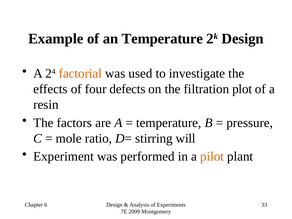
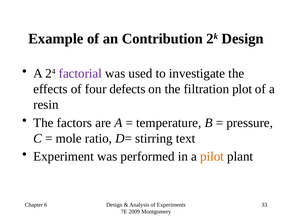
an Temperature: Temperature -> Contribution (162, 39)
factorial colour: orange -> purple (80, 73)
will: will -> text (186, 138)
